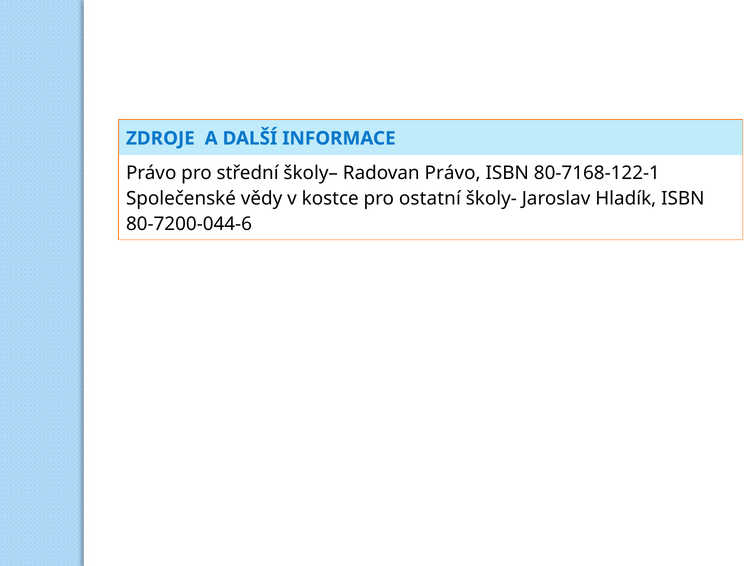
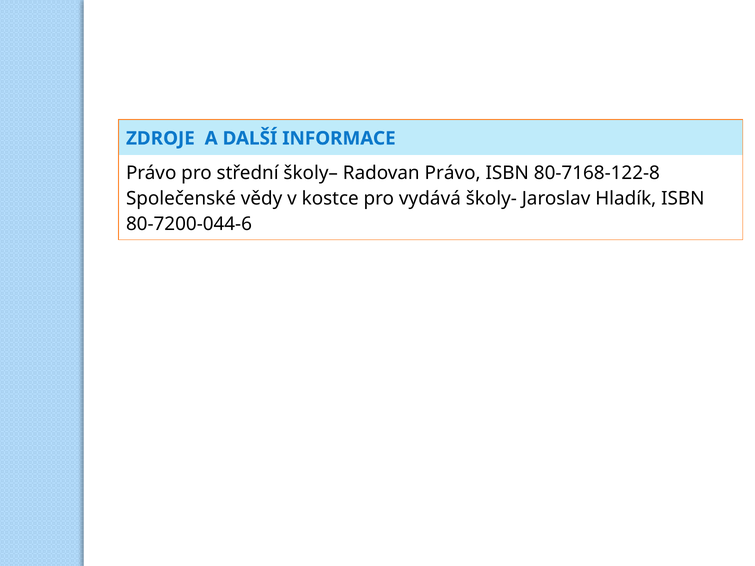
80-7168-122-1: 80-7168-122-1 -> 80-7168-122-8 (597, 173)
ostatní: ostatní -> vydává (430, 199)
